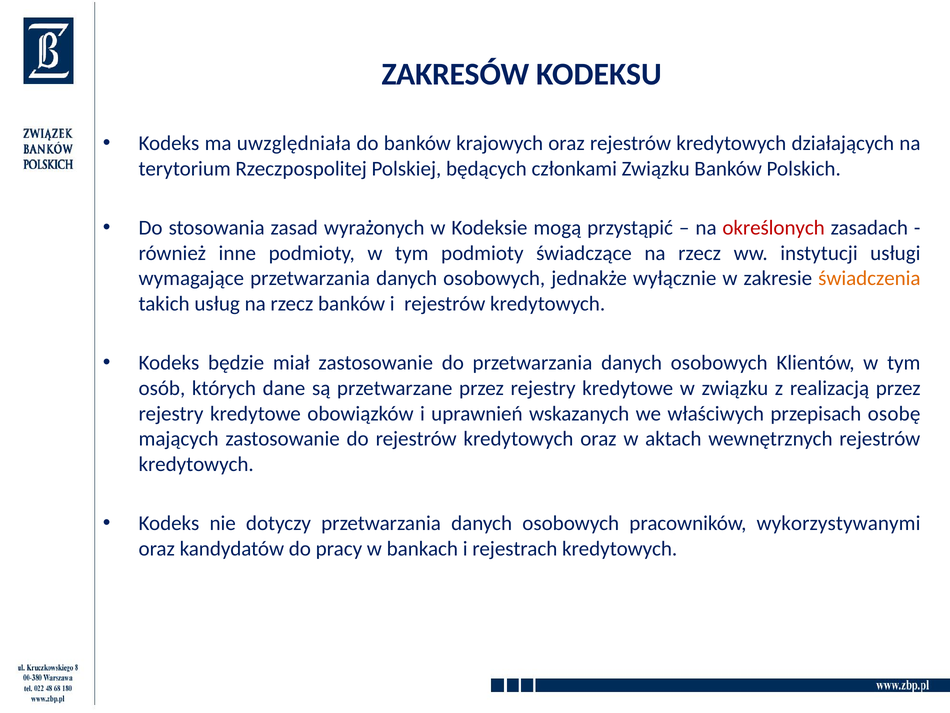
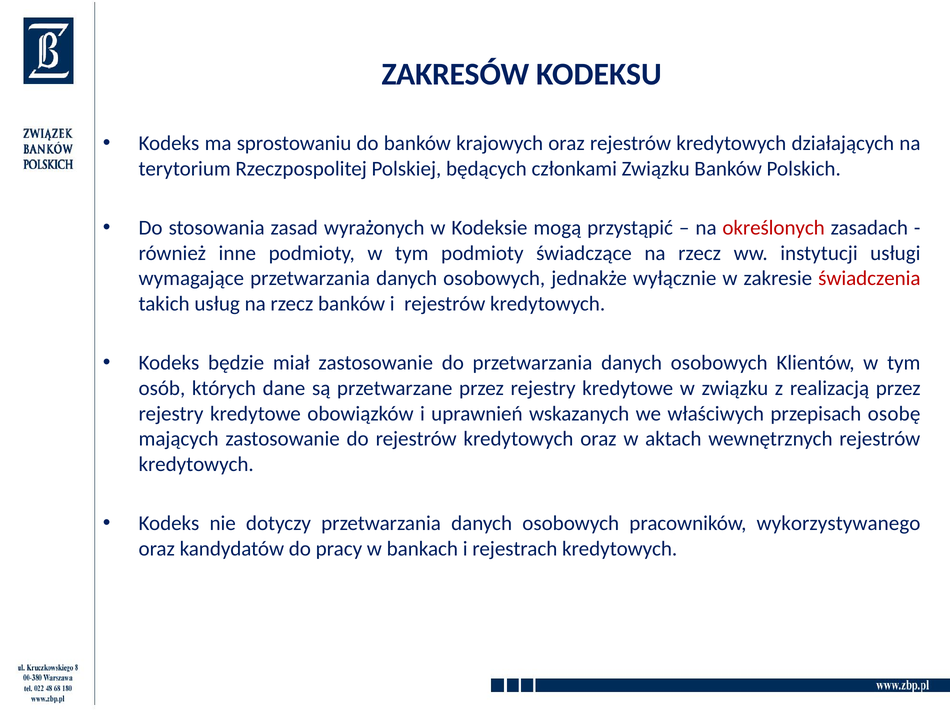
uwzględniała: uwzględniała -> sprostowaniu (294, 143)
świadczenia colour: orange -> red (869, 278)
wykorzystywanymi: wykorzystywanymi -> wykorzystywanego (839, 523)
